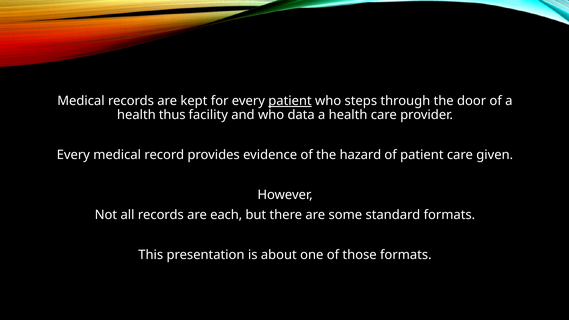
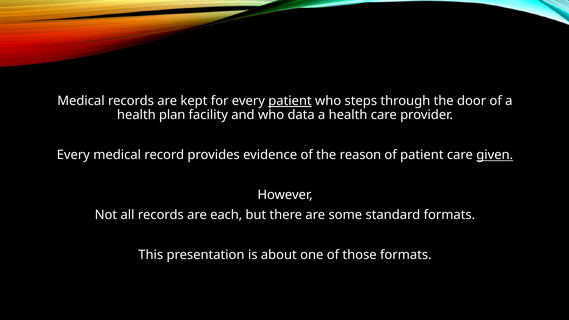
thus: thus -> plan (172, 115)
hazard: hazard -> reason (360, 155)
given underline: none -> present (495, 155)
